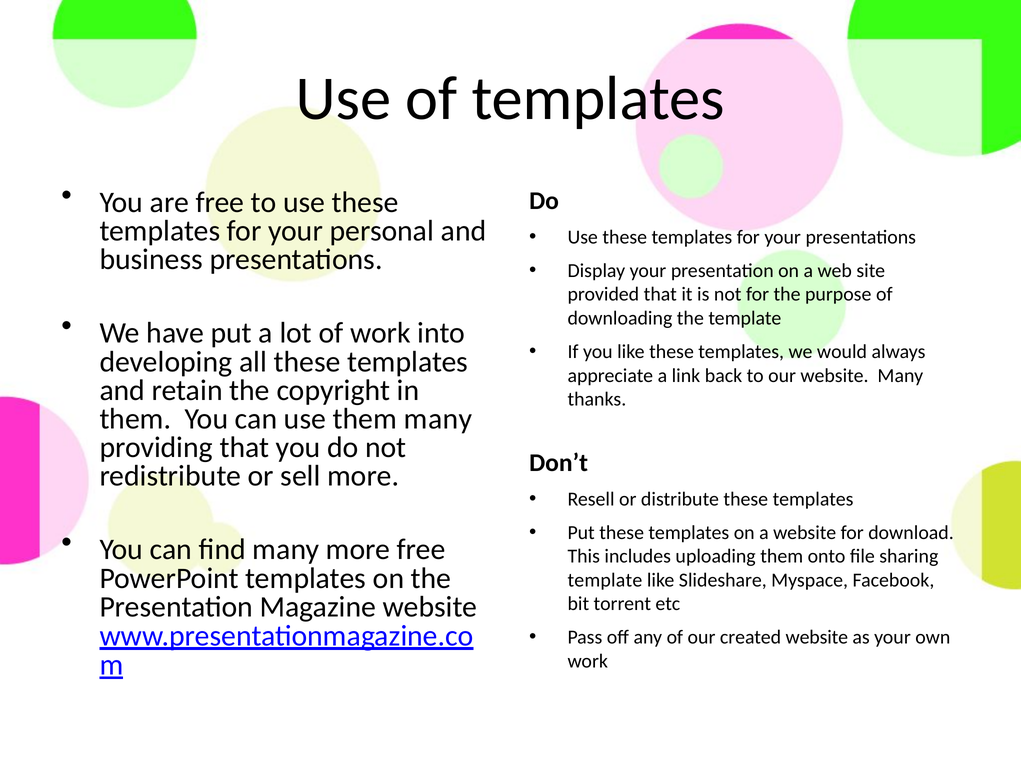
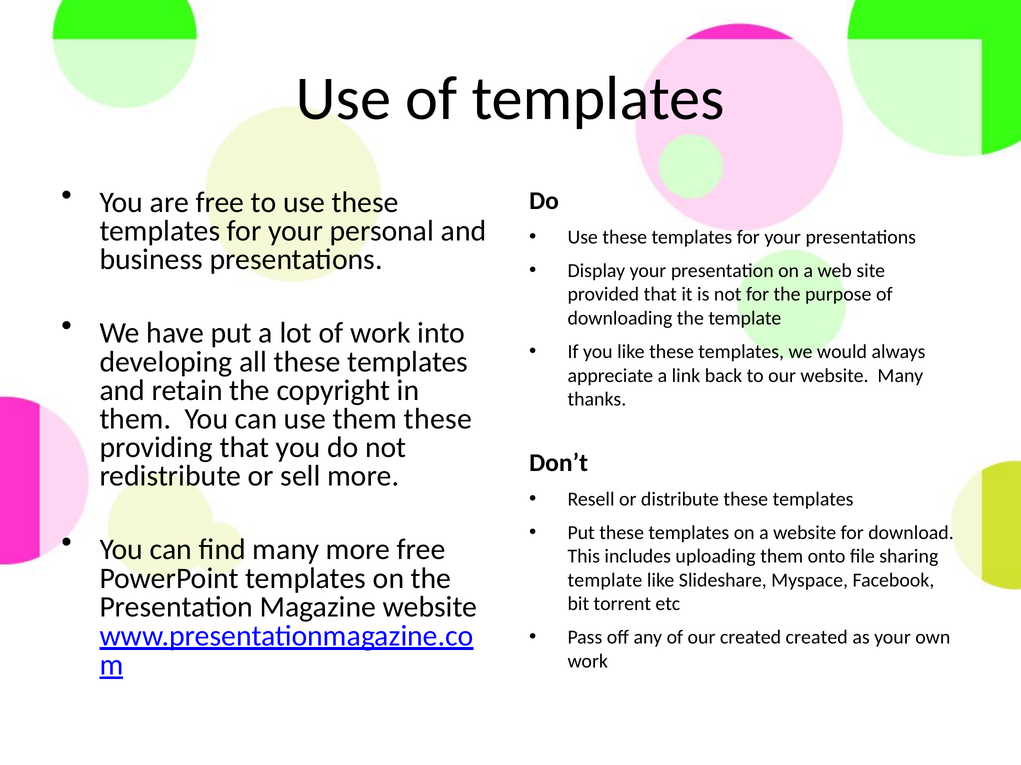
them many: many -> these (438, 419)
created website: website -> created (817, 638)
